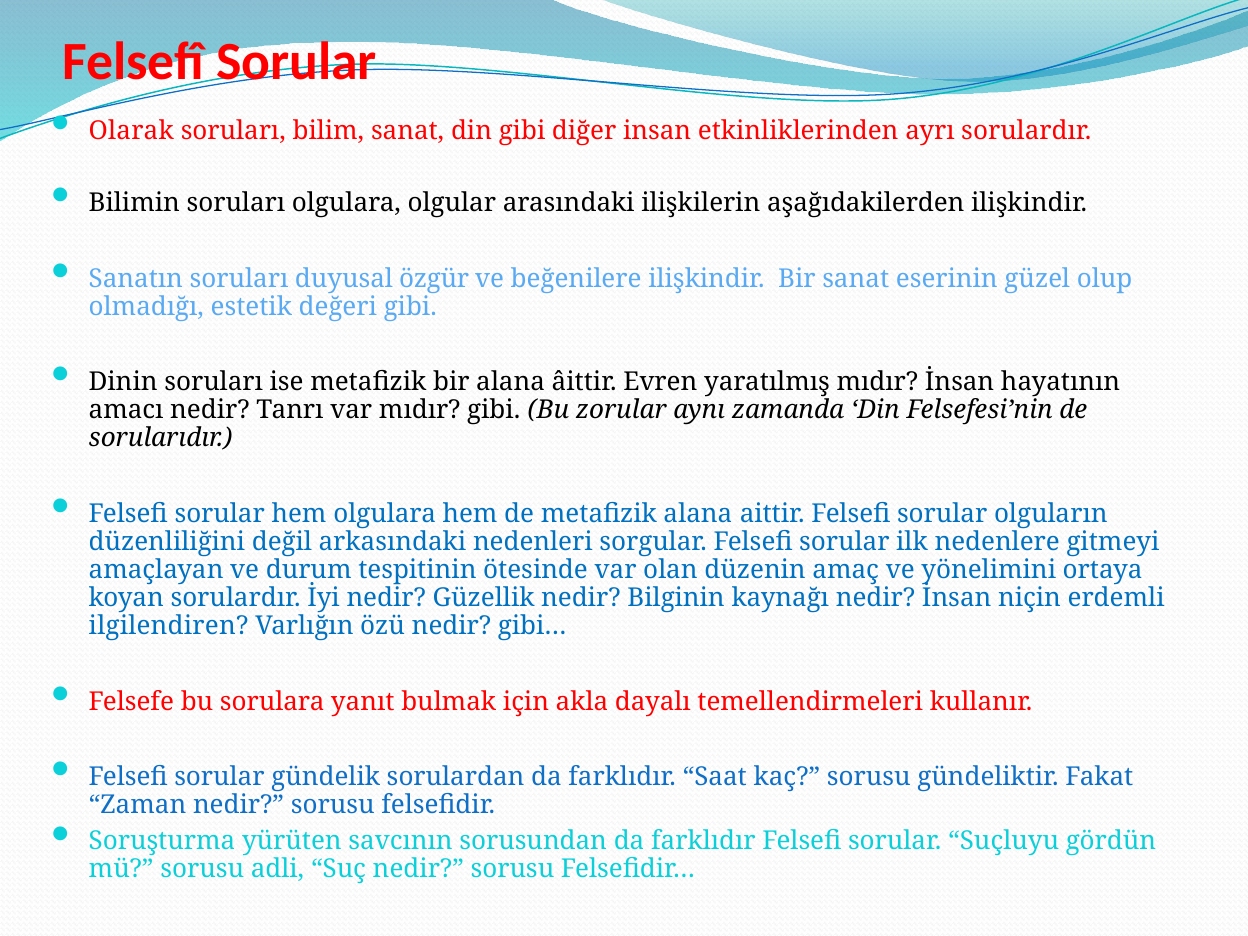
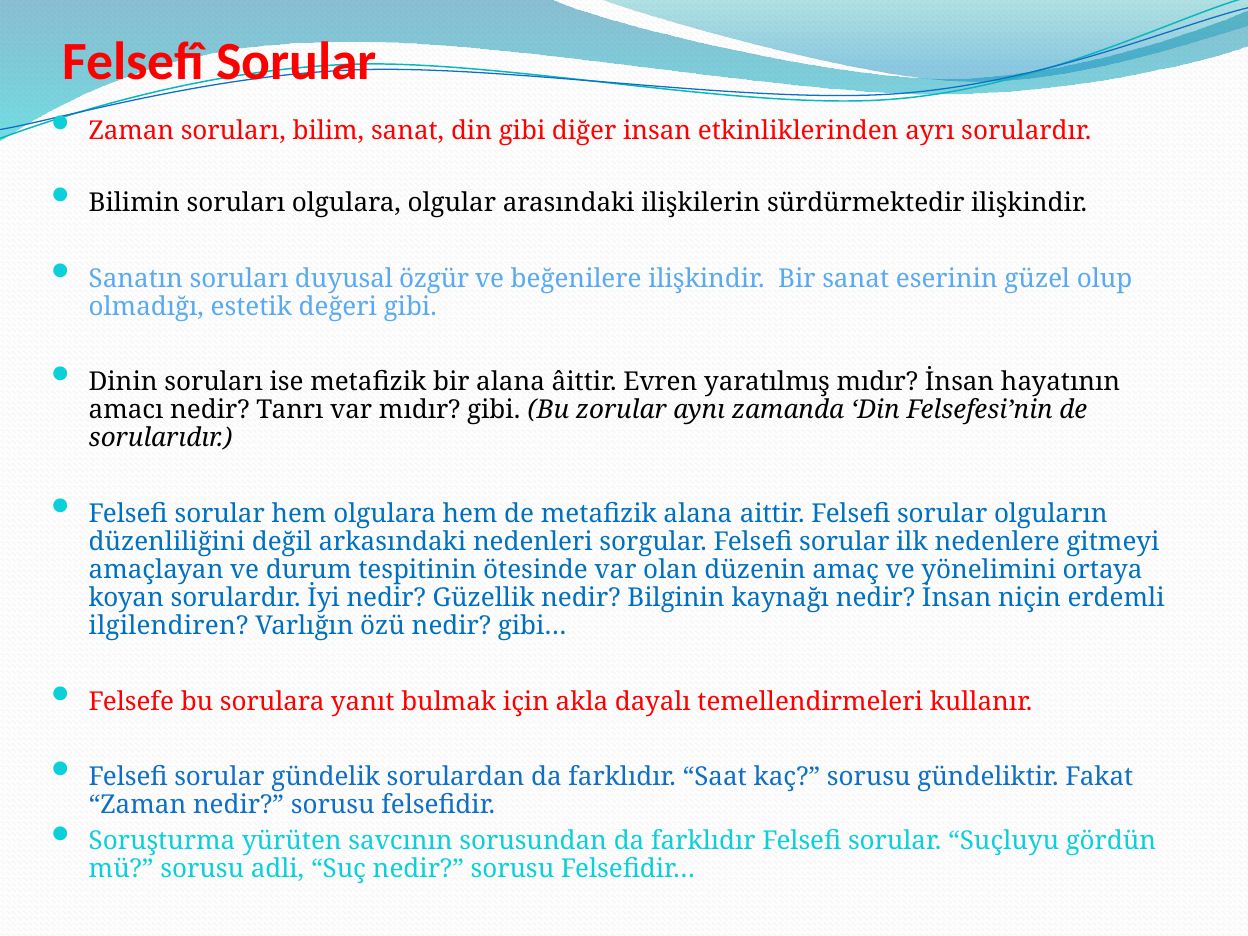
Olarak: Olarak -> Zaman (131, 131)
aşağıdakilerden: aşağıdakilerden -> sürdürmektedir (866, 203)
